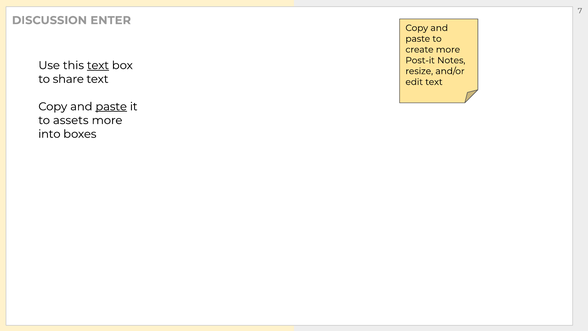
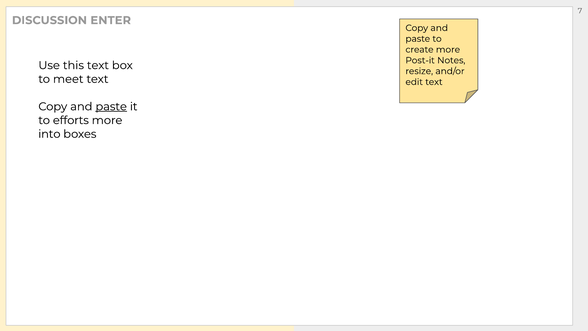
text underline: present -> none (98, 65)
share: share -> meet (68, 79)
assets: assets -> efforts (71, 120)
